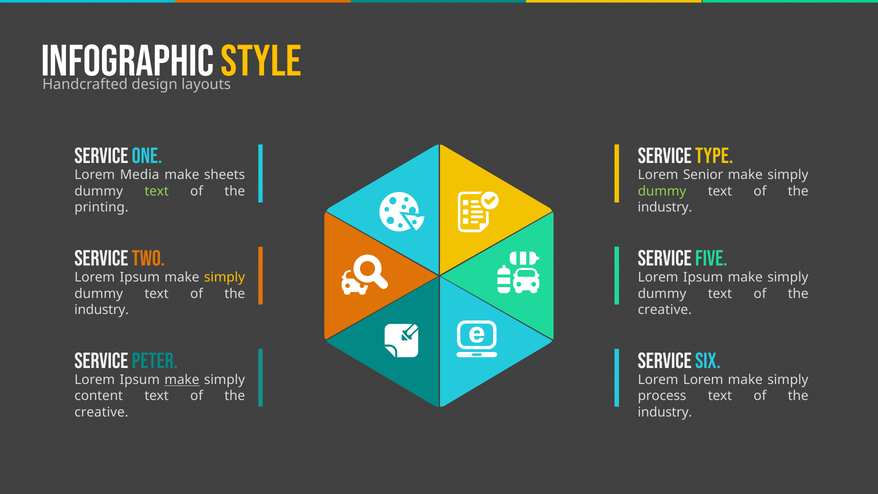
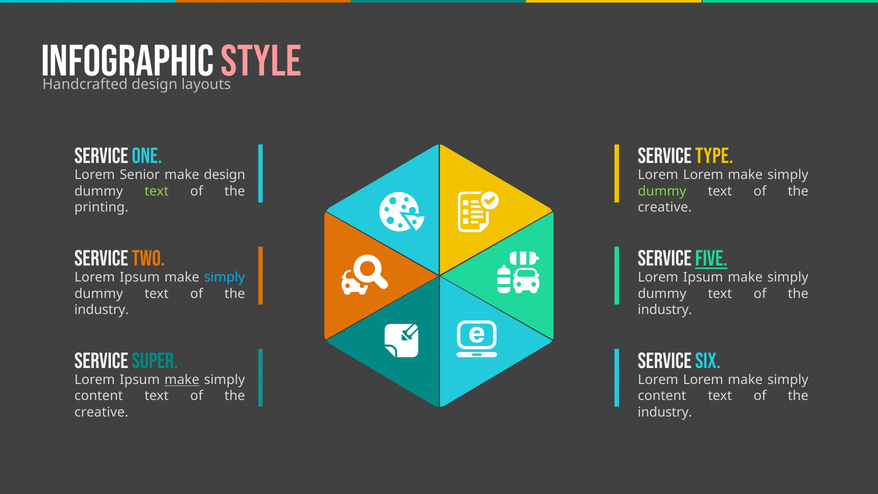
STYLE colour: yellow -> pink (261, 61)
Media: Media -> Senior (140, 175)
make sheets: sheets -> design (225, 175)
Senior: Senior -> Lorem (703, 175)
industry: industry -> creative (665, 207)
FIVE underline: none -> present (711, 259)
simply colour: yellow -> light blue (225, 277)
creative: creative -> industry (665, 310)
PETER: PETER -> SUPER (155, 361)
process: process -> content (662, 396)
